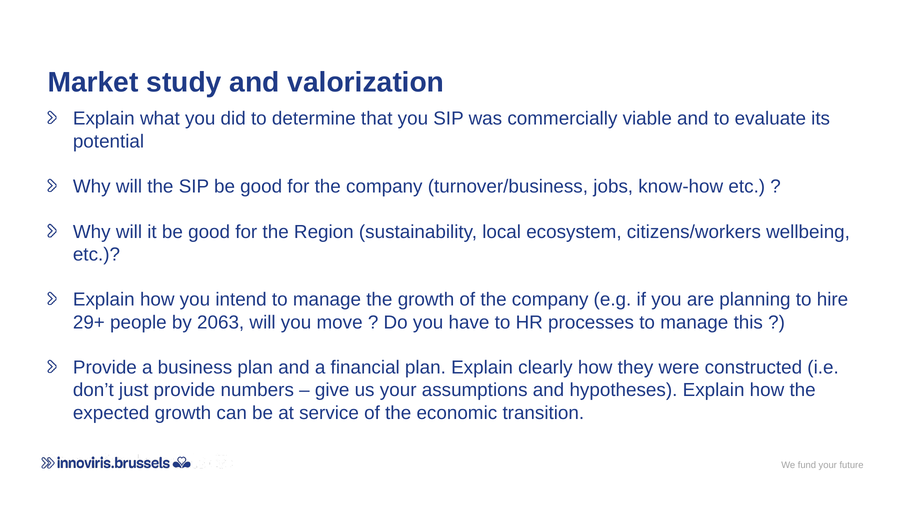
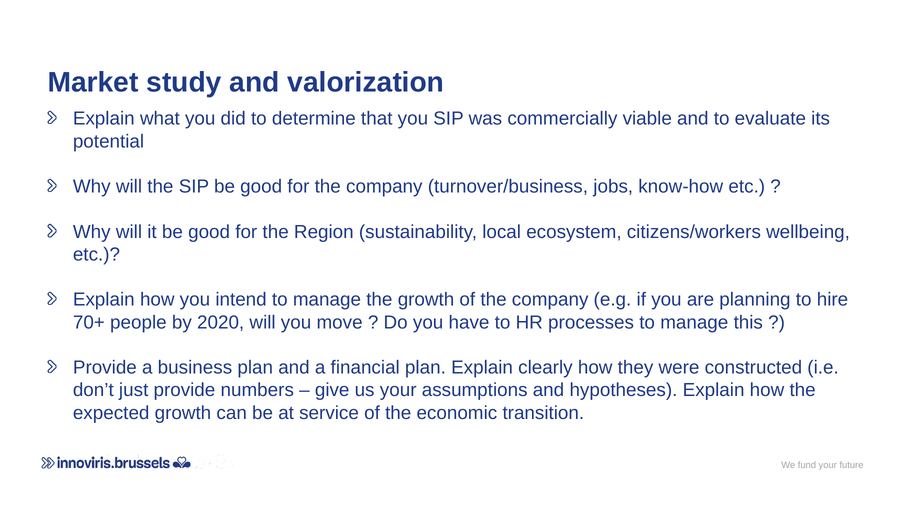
29+: 29+ -> 70+ (89, 322)
2063: 2063 -> 2020 (221, 322)
